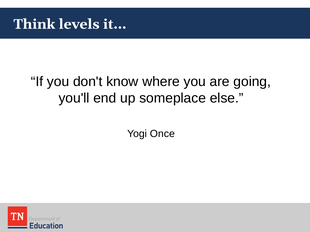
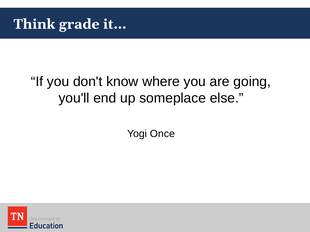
levels: levels -> grade (79, 24)
